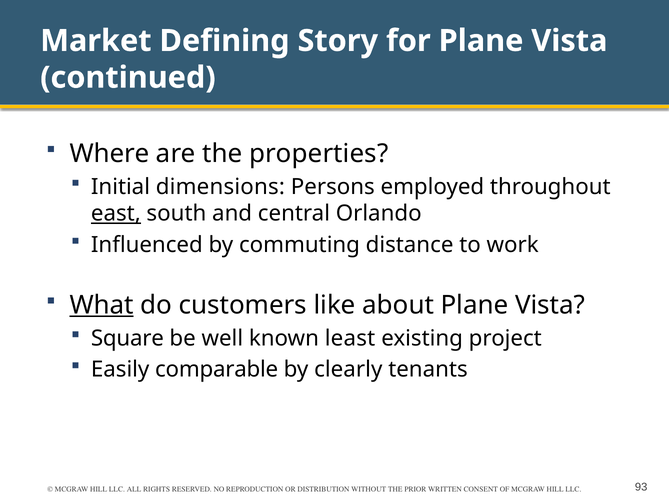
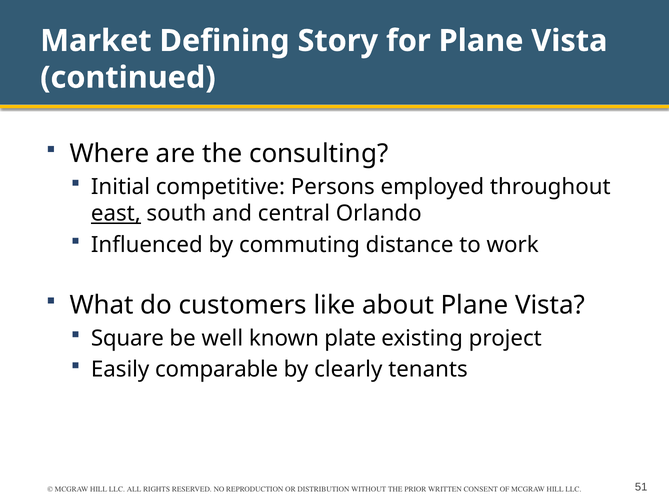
properties: properties -> consulting (319, 154)
dimensions: dimensions -> competitive (220, 187)
What underline: present -> none (102, 306)
least: least -> plate (350, 339)
93: 93 -> 51 (641, 488)
